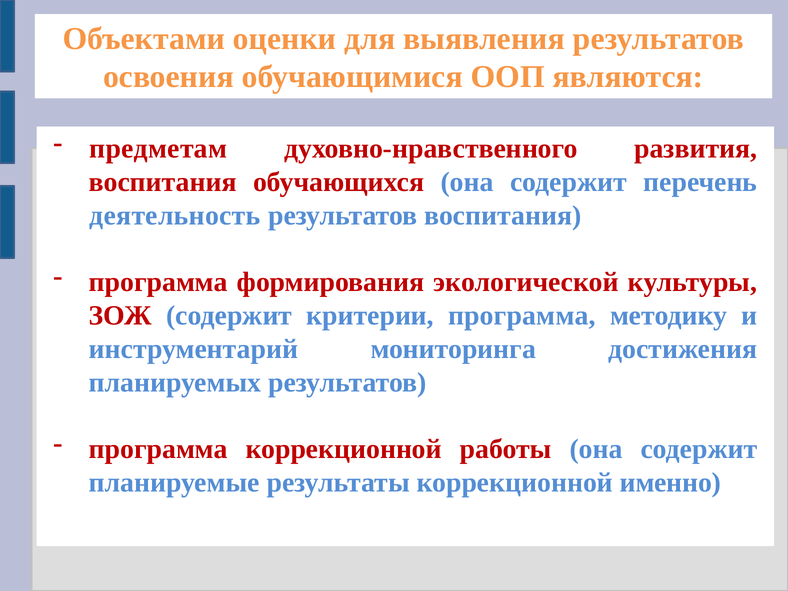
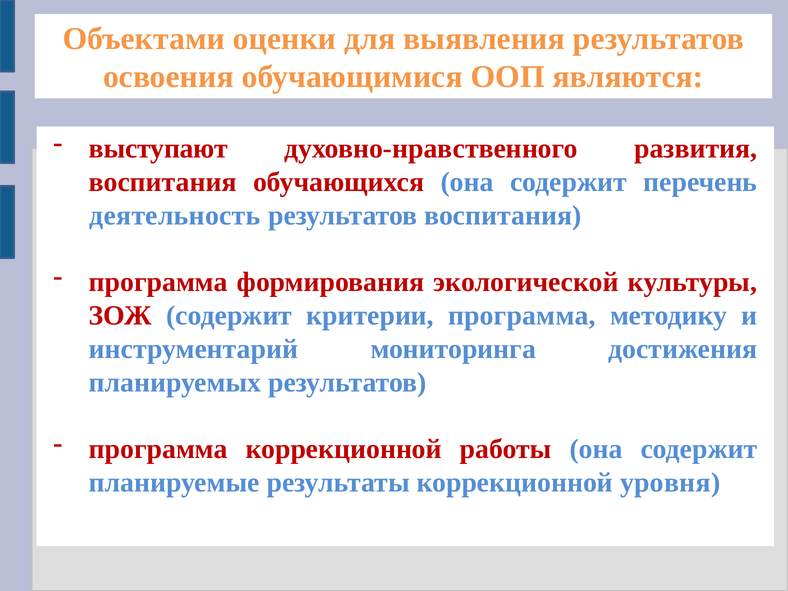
предметам: предметам -> выступают (158, 149)
именно: именно -> уровня (670, 483)
